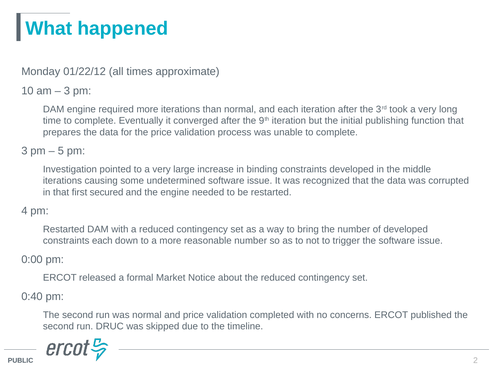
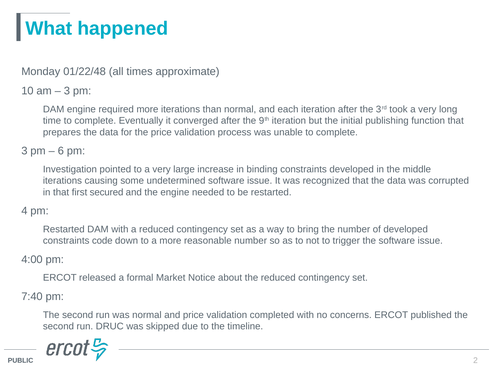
01/22/12: 01/22/12 -> 01/22/48 (85, 72)
5: 5 -> 6 (61, 151)
constraints each: each -> code (102, 241)
0:00: 0:00 -> 4:00 (32, 260)
0:40: 0:40 -> 7:40 (32, 297)
